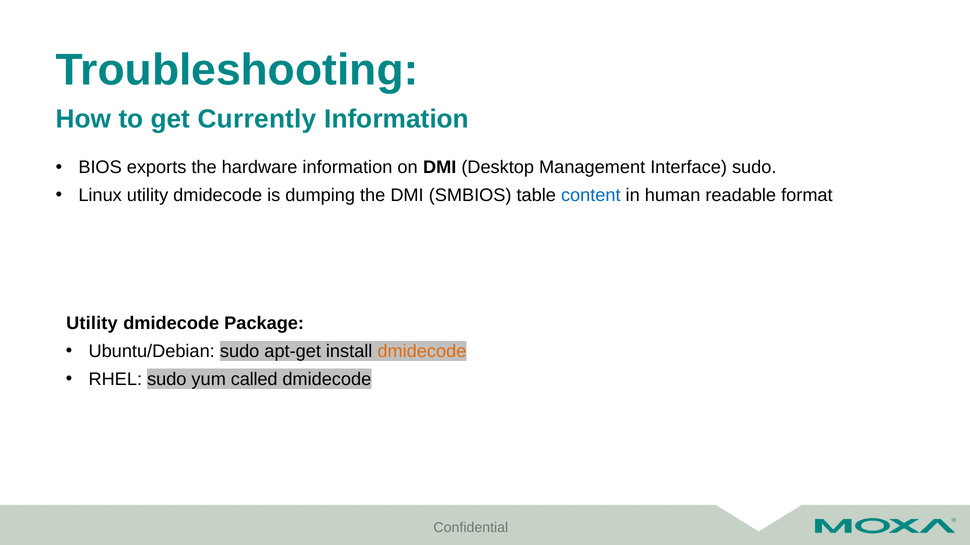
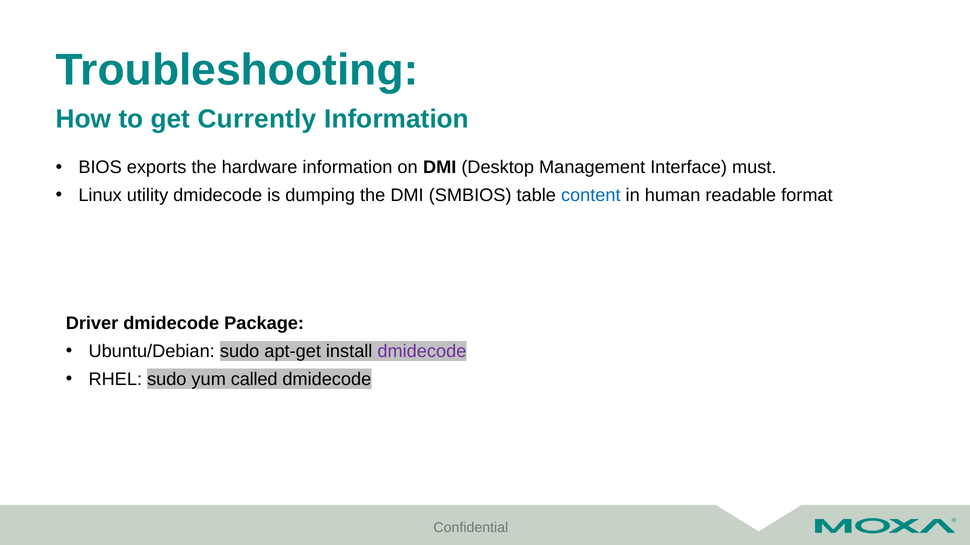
Interface sudo: sudo -> must (754, 168)
Utility: Utility -> Driver (92, 324)
dmidecode colour: orange -> purple (422, 352)
